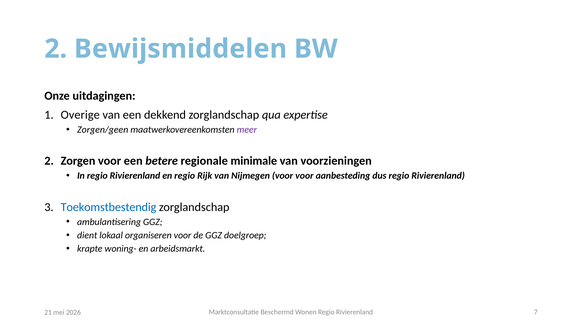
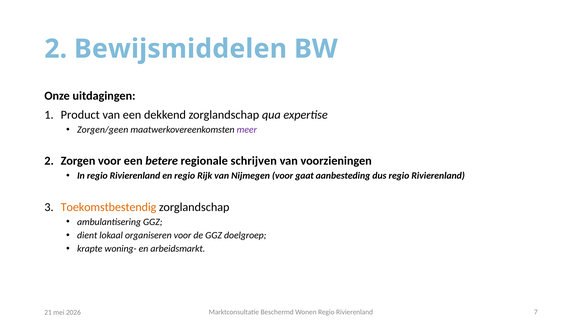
Overige: Overige -> Product (80, 115)
minimale: minimale -> schrijven (254, 161)
voor voor: voor -> gaat (305, 176)
Toekomstbestendig colour: blue -> orange (109, 207)
